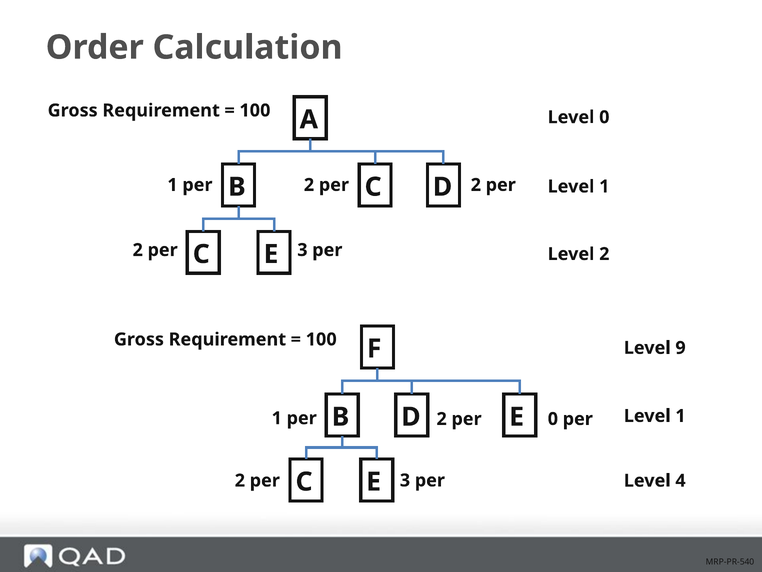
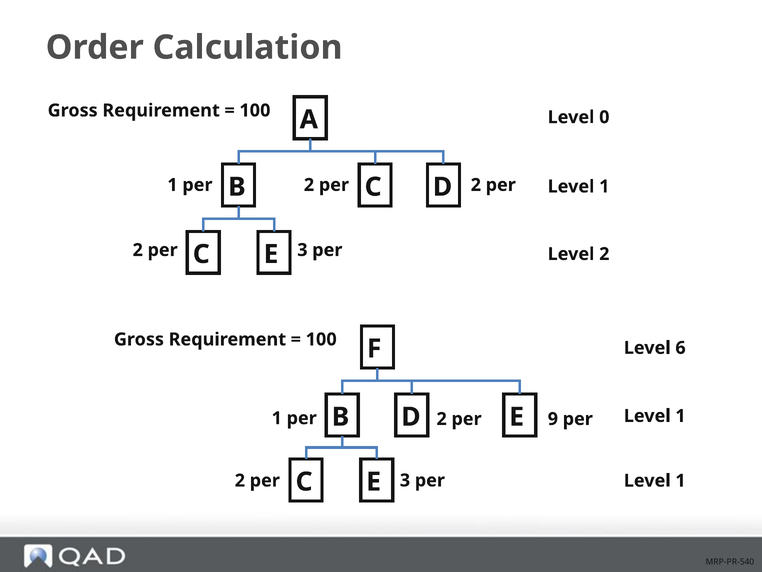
9: 9 -> 6 (681, 348)
per 0: 0 -> 9 (553, 419)
4: 4 -> 1 (681, 480)
